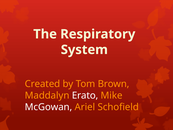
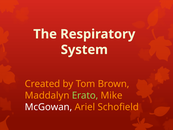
Erato colour: white -> light green (85, 95)
